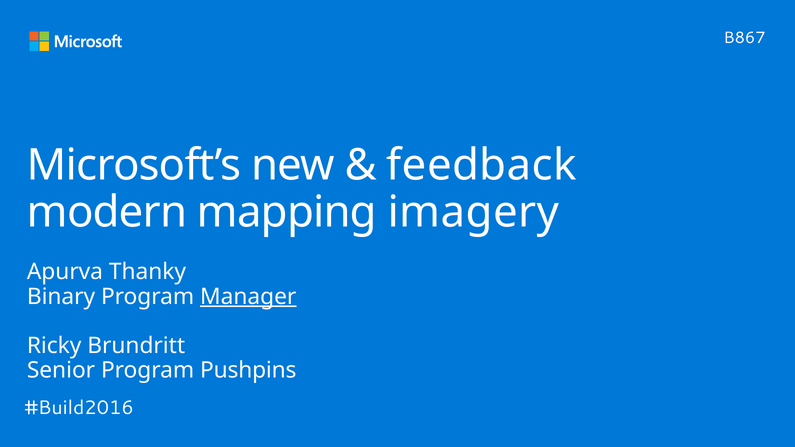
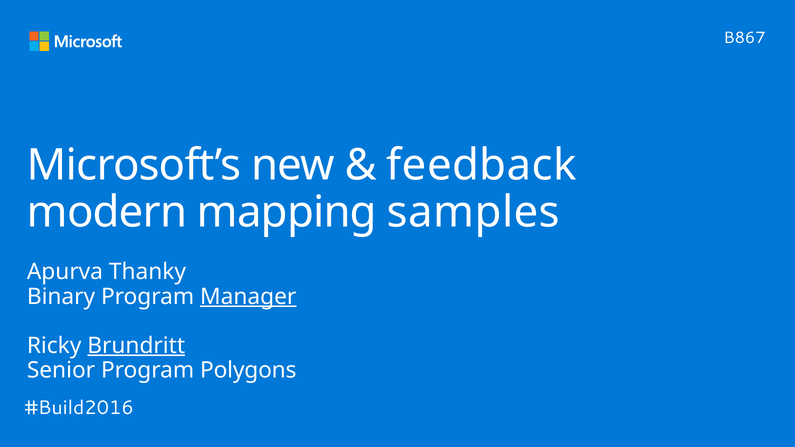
imagery: imagery -> samples (473, 212)
Brundritt underline: none -> present (136, 346)
Pushpins: Pushpins -> Polygons (248, 370)
